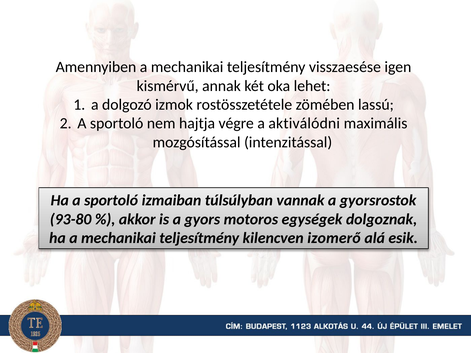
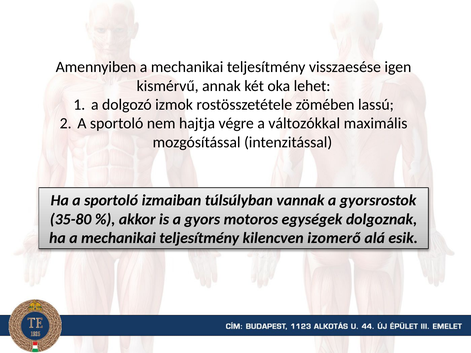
aktiválódni: aktiválódni -> változókkal (304, 124)
93-80: 93-80 -> 35-80 (71, 219)
